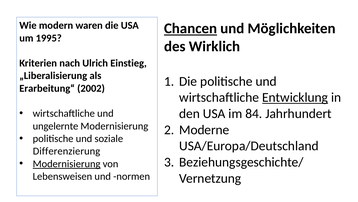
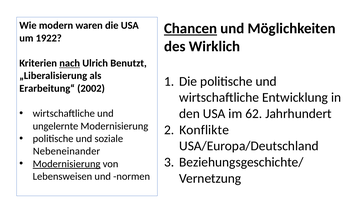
1995: 1995 -> 1922 (49, 38)
nach underline: none -> present (70, 63)
Einstieg: Einstieg -> Benutzt (129, 63)
Entwicklung underline: present -> none (295, 97)
84: 84 -> 62 (254, 113)
Moderne: Moderne -> Konflikte (204, 129)
Differenzierung: Differenzierung -> Nebeneinander (67, 151)
